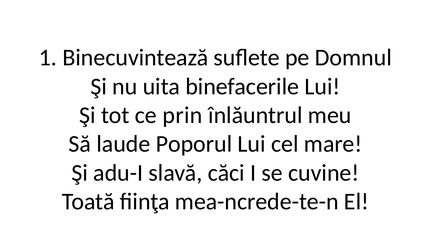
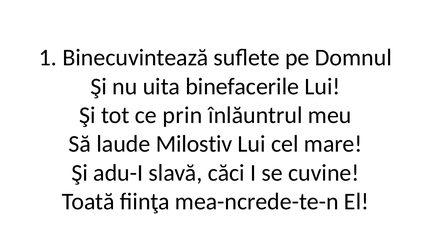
Poporul: Poporul -> Milostiv (194, 144)
